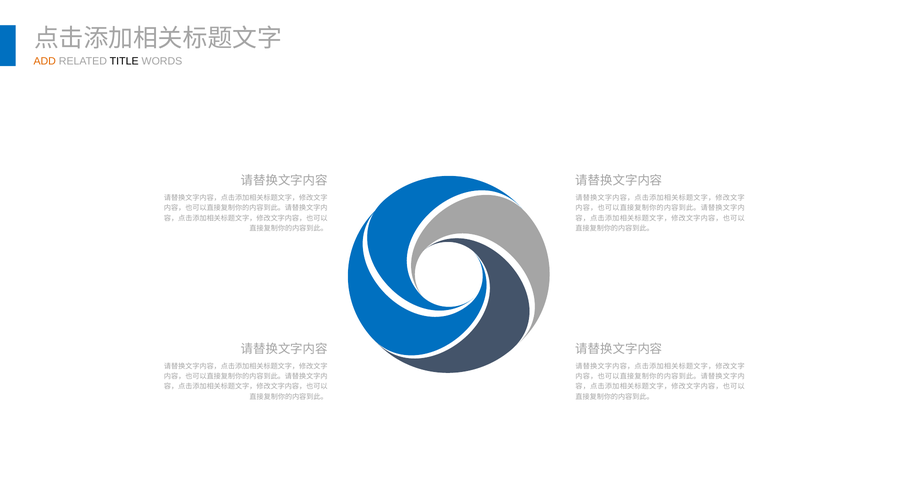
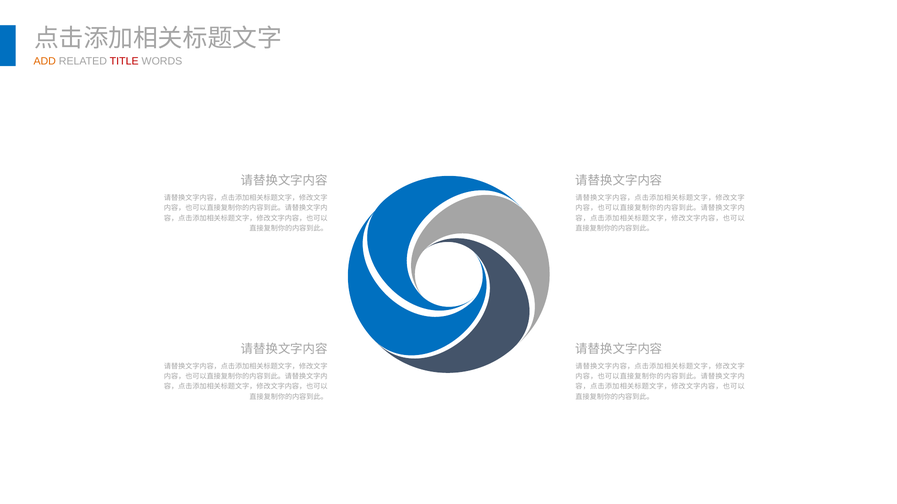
TITLE colour: black -> red (124, 61)
